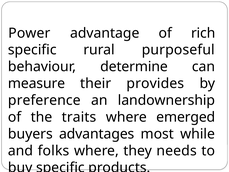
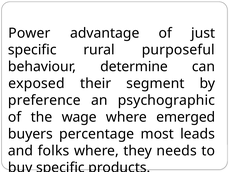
rich: rich -> just (203, 33)
measure: measure -> exposed (36, 83)
provides: provides -> segment (155, 83)
landownership: landownership -> psychographic (166, 100)
traits: traits -> wage (79, 117)
advantages: advantages -> percentage (97, 134)
while: while -> leads (198, 134)
